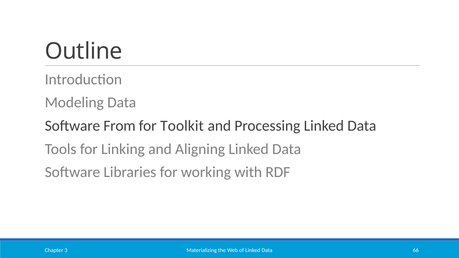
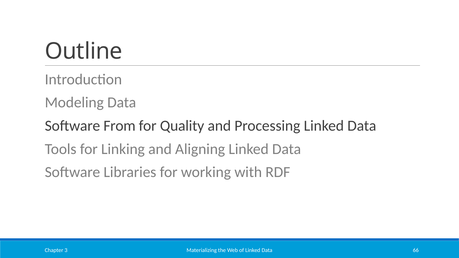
Toolkit: Toolkit -> Quality (182, 126)
